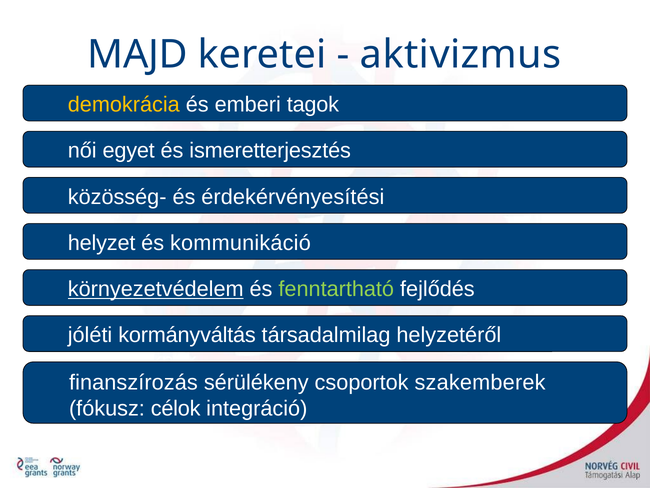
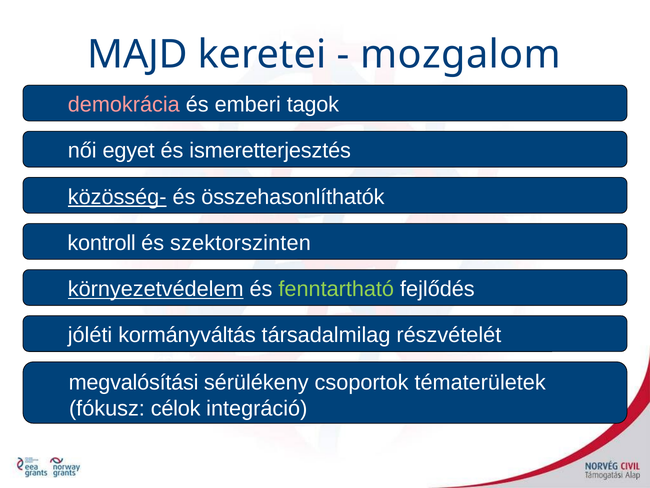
aktivizmus: aktivizmus -> mozgalom (461, 55)
demokrácia colour: yellow -> pink (124, 104)
közösség- underline: none -> present (117, 197)
érdekérvényesítési: érdekérvényesítési -> összehasonlíthatók (293, 197)
helyzet: helyzet -> kontroll (102, 243)
kommunikáció: kommunikáció -> szektorszinten (240, 243)
helyzetéről: helyzetéről -> részvételét (449, 335)
finanszírozás: finanszírozás -> megvalósítási (134, 382)
szakemberek: szakemberek -> tématerületek (480, 382)
